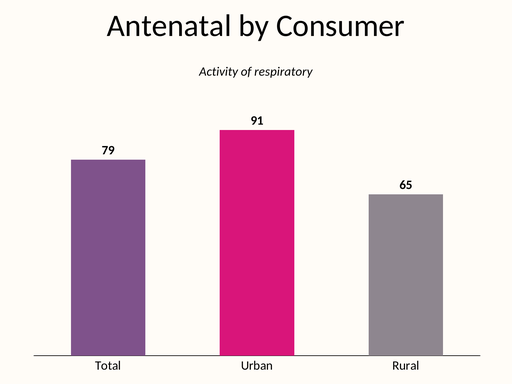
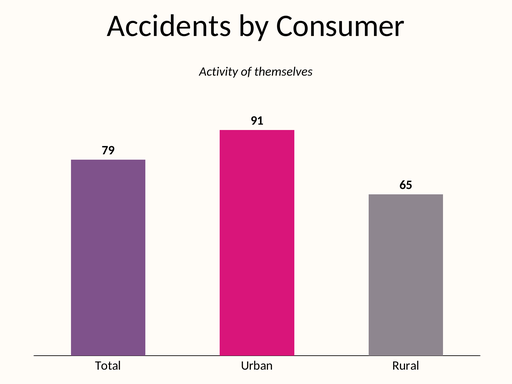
Antenatal: Antenatal -> Accidents (169, 26)
respiratory: respiratory -> themselves (283, 72)
